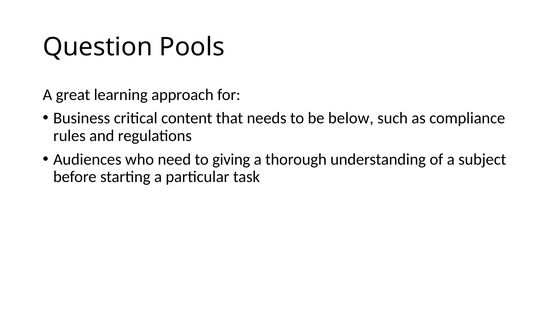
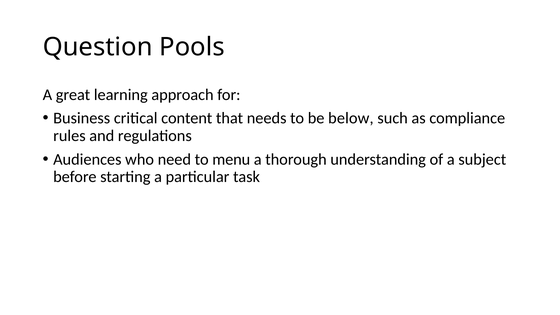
giving: giving -> menu (231, 159)
